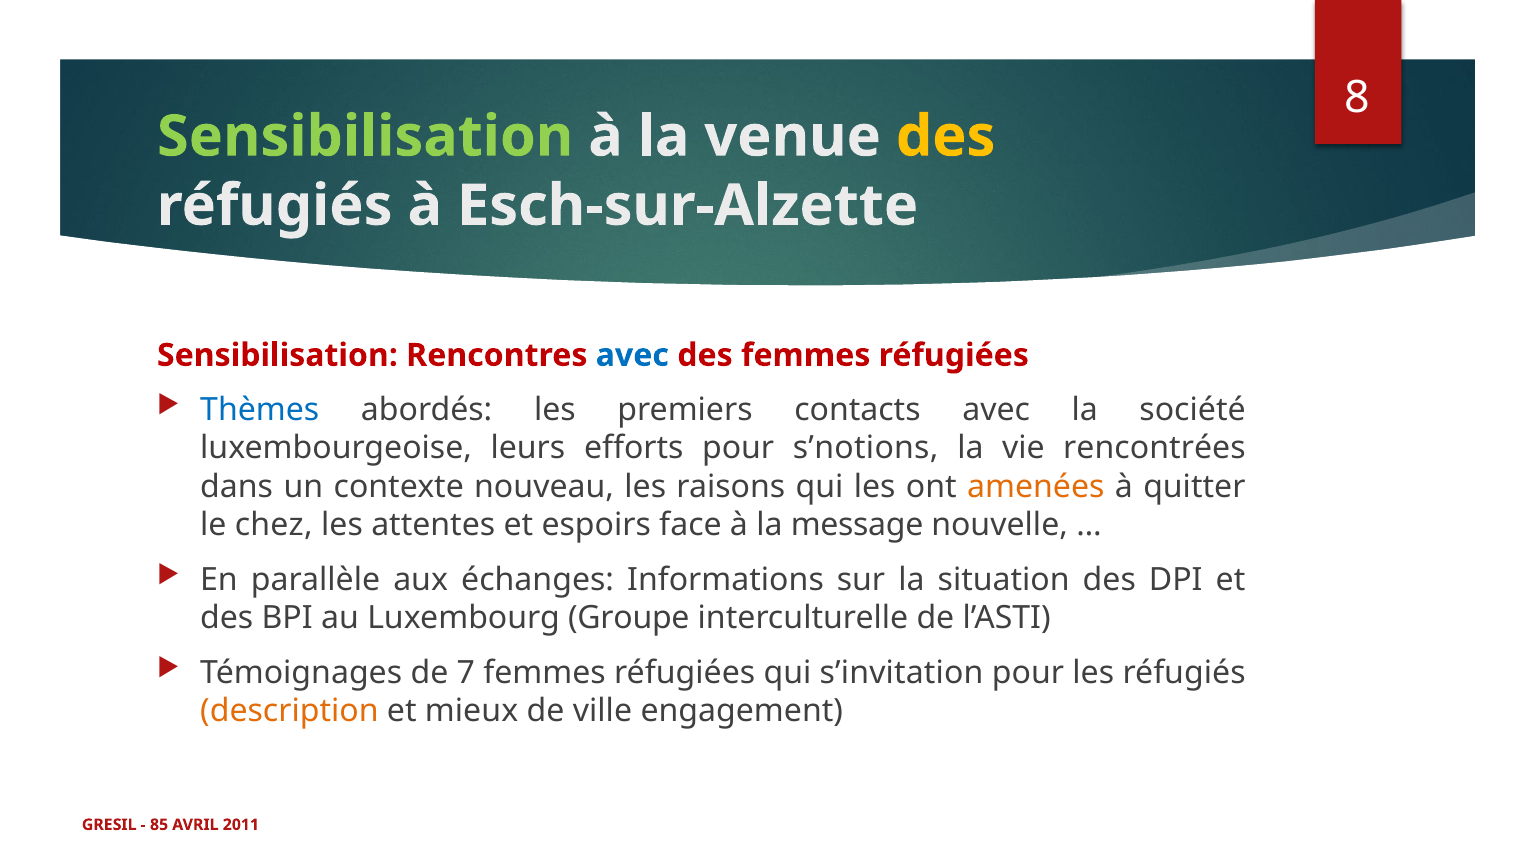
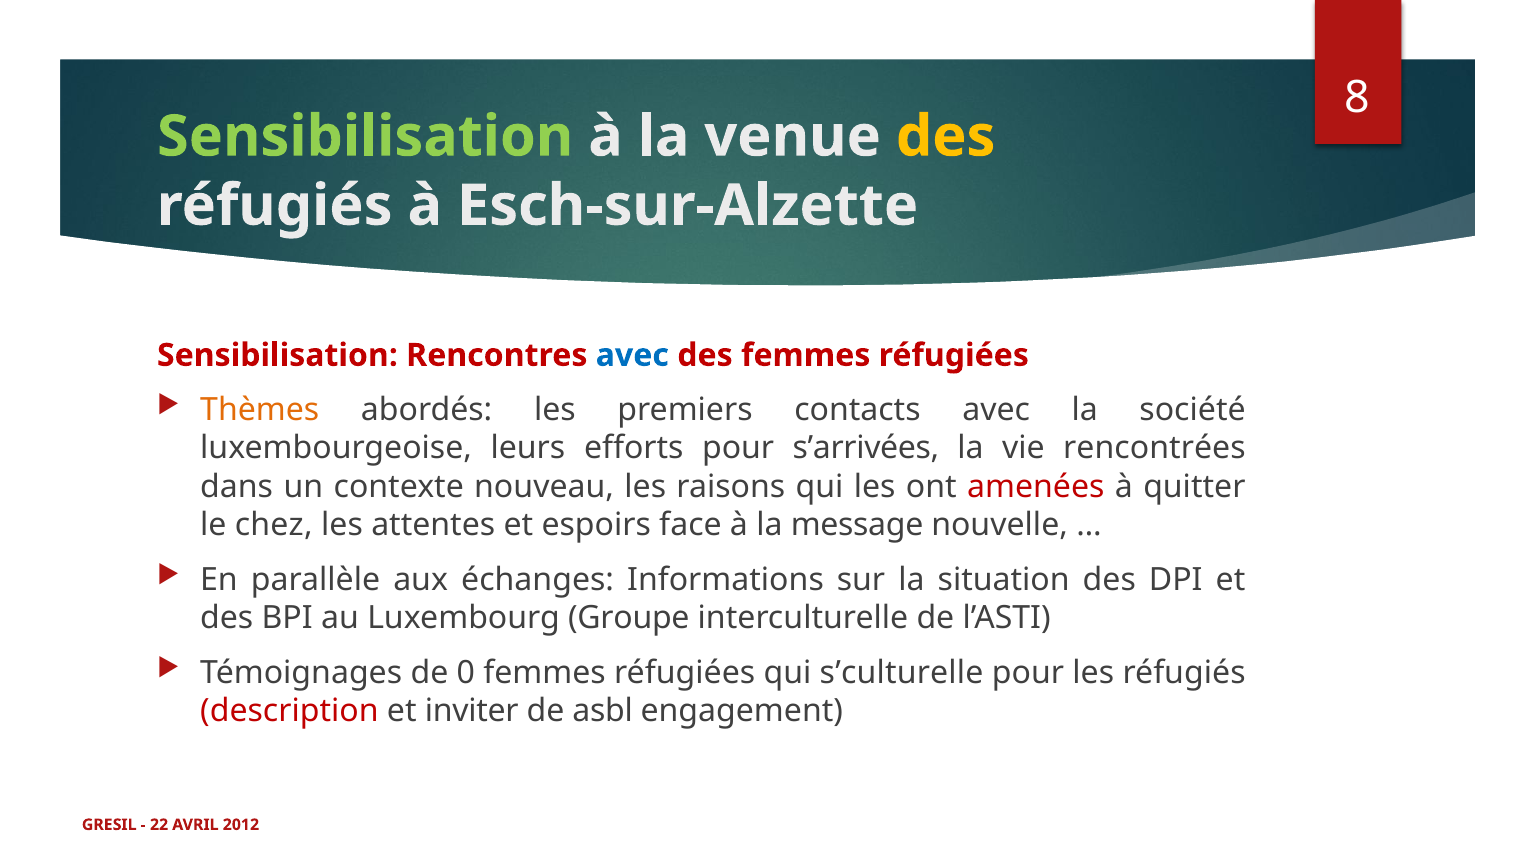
Thèmes colour: blue -> orange (260, 410)
s’notions: s’notions -> s’arrivées (866, 448)
amenées colour: orange -> red (1036, 487)
7: 7 -> 0 (466, 673)
s’invitation: s’invitation -> s’culturelle (902, 673)
description colour: orange -> red (289, 711)
mieux: mieux -> inviter (472, 711)
ville: ville -> asbl (603, 711)
85: 85 -> 22 (159, 825)
2011: 2011 -> 2012 (241, 825)
